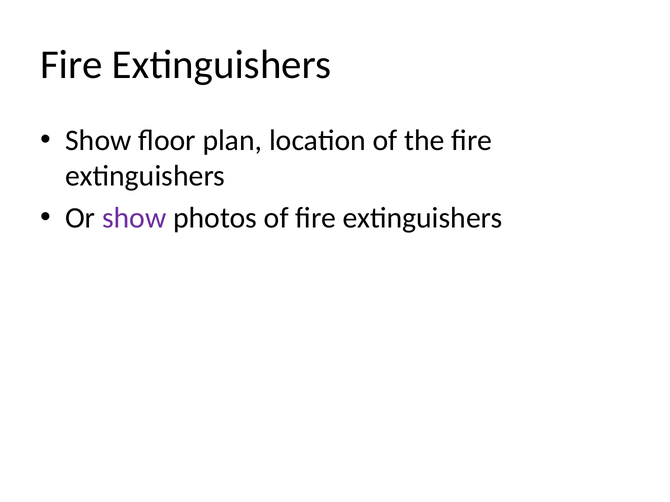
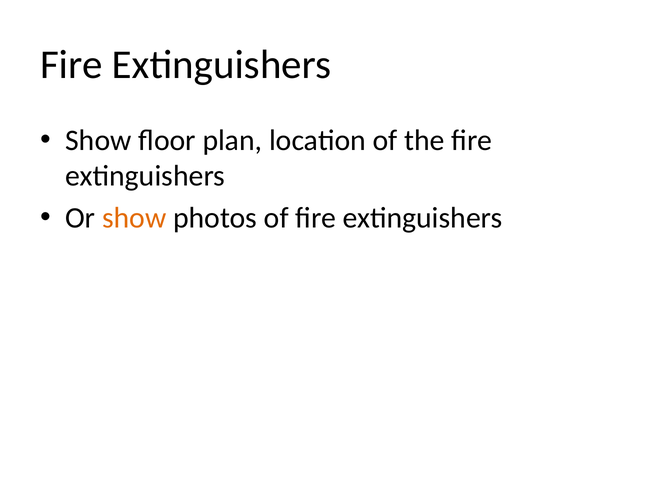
show colour: purple -> orange (134, 218)
